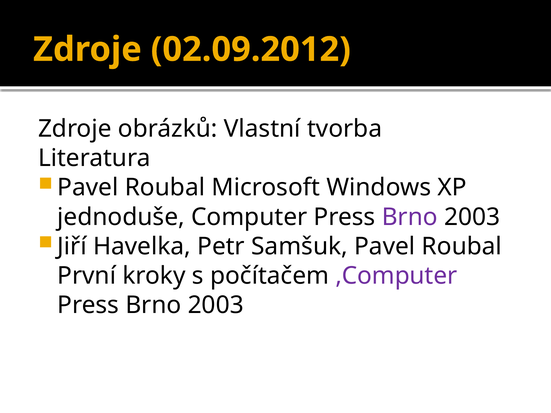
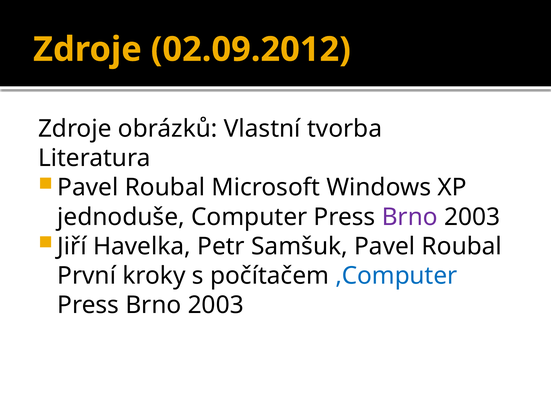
,Computer colour: purple -> blue (396, 276)
